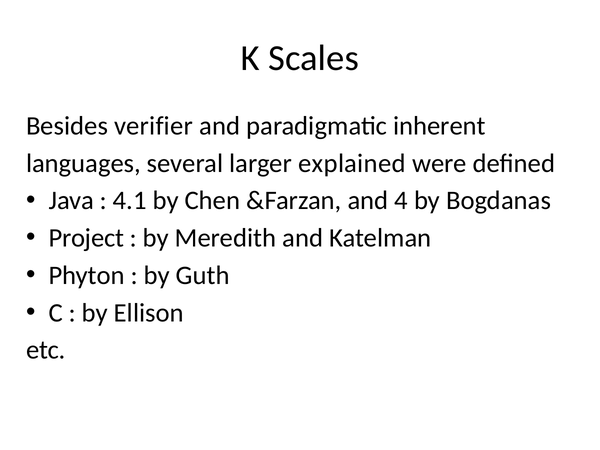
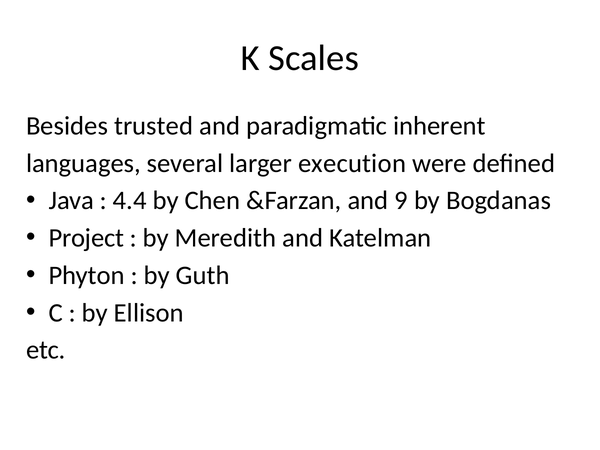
verifier: verifier -> trusted (154, 126)
explained: explained -> execution (352, 163)
4.1: 4.1 -> 4.4 (130, 201)
4: 4 -> 9 (401, 201)
